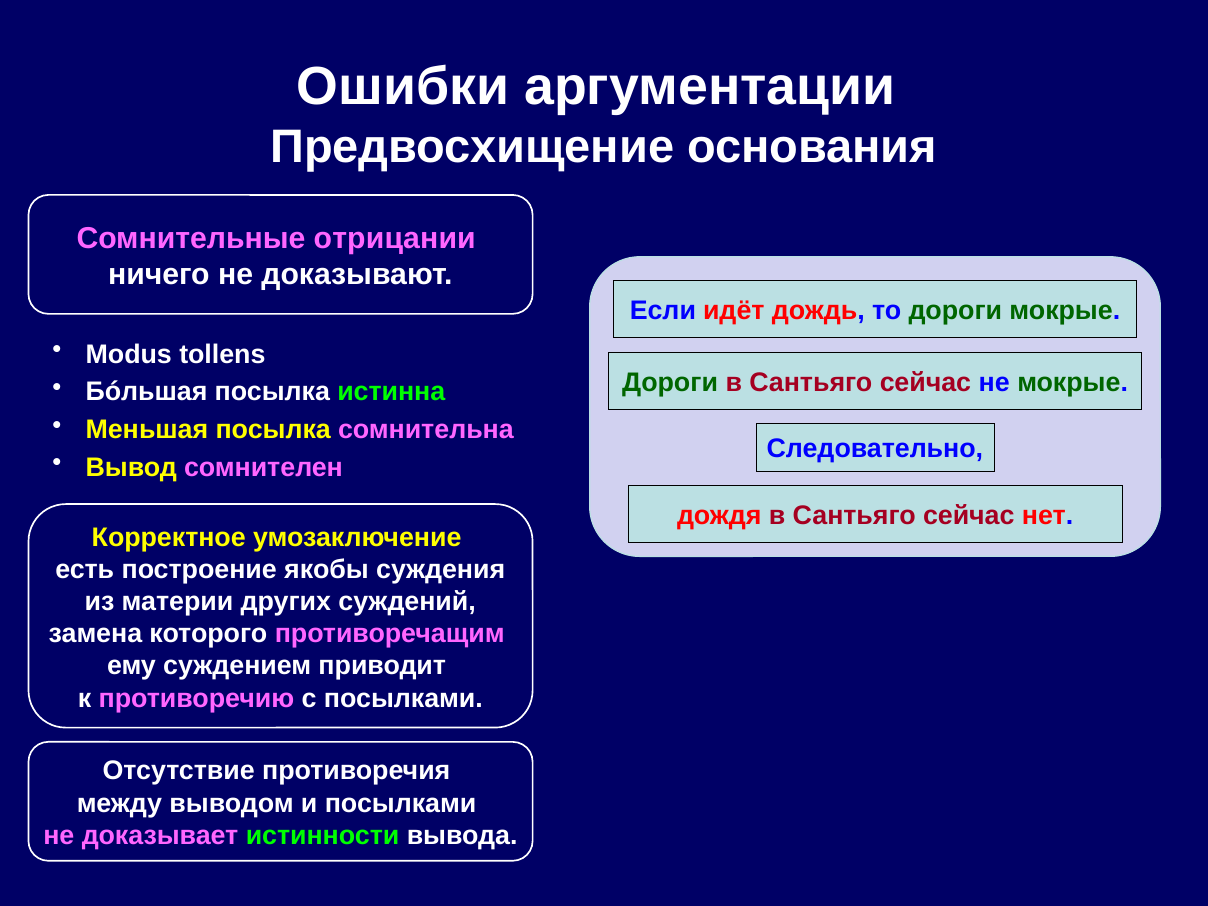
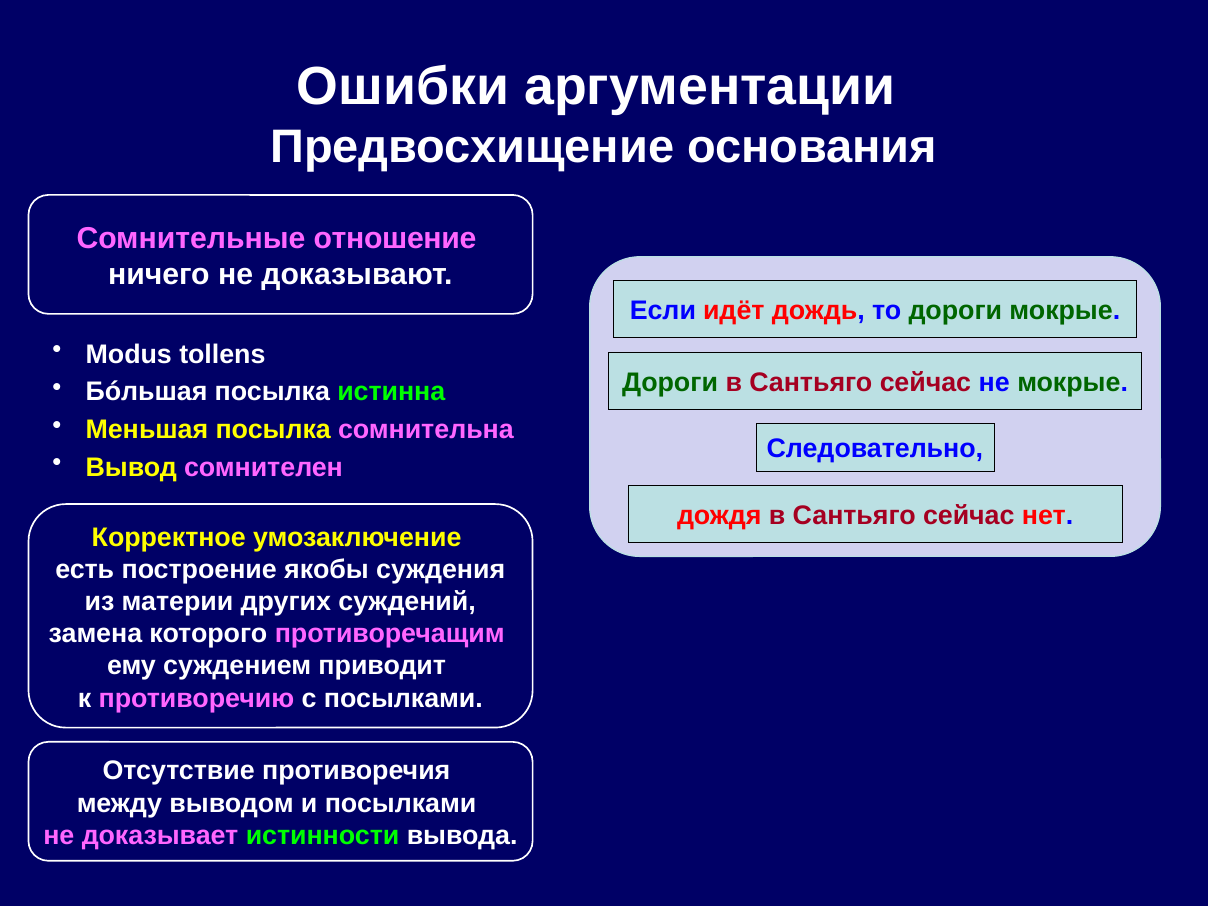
отрицании: отрицании -> отношение (395, 238)
